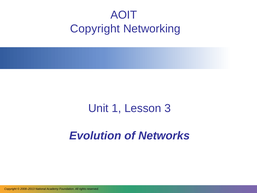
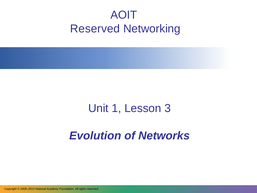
Copyright: Copyright -> Reserved (95, 29)
